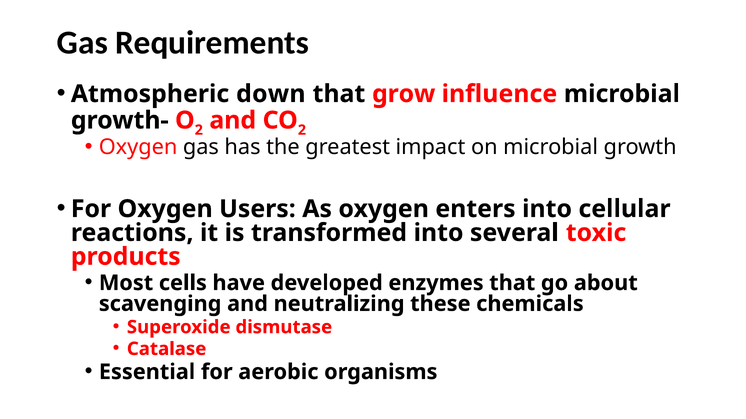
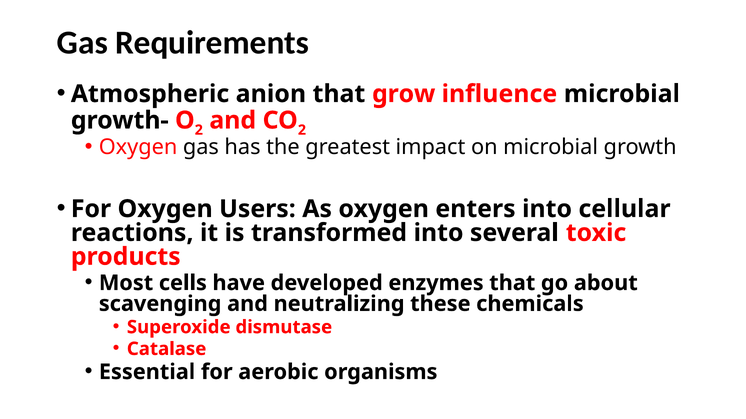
down: down -> anion (271, 94)
